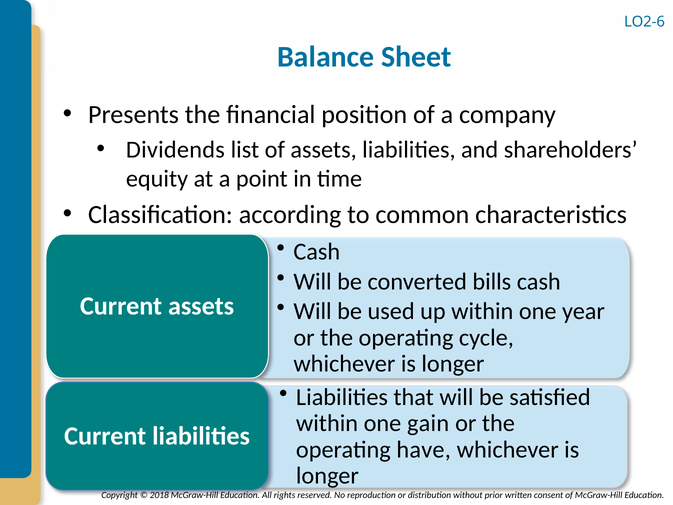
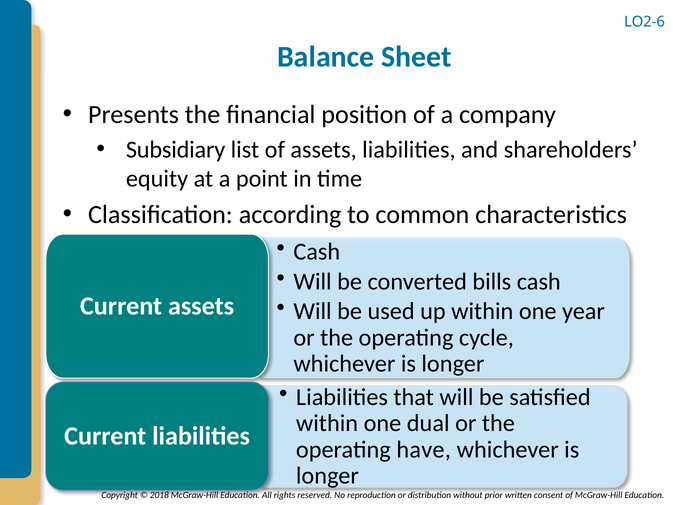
Dividends: Dividends -> Subsidiary (176, 150)
gain: gain -> dual (428, 423)
